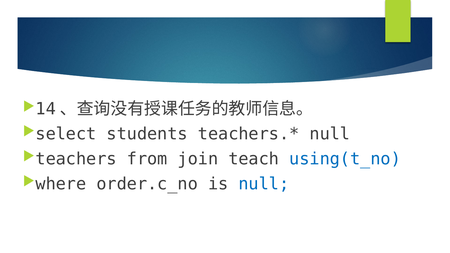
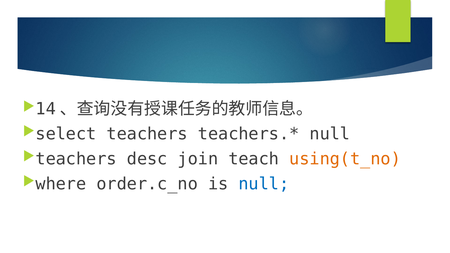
students: students -> teachers (147, 134)
from: from -> desc (147, 159)
using(t_no colour: blue -> orange (345, 159)
